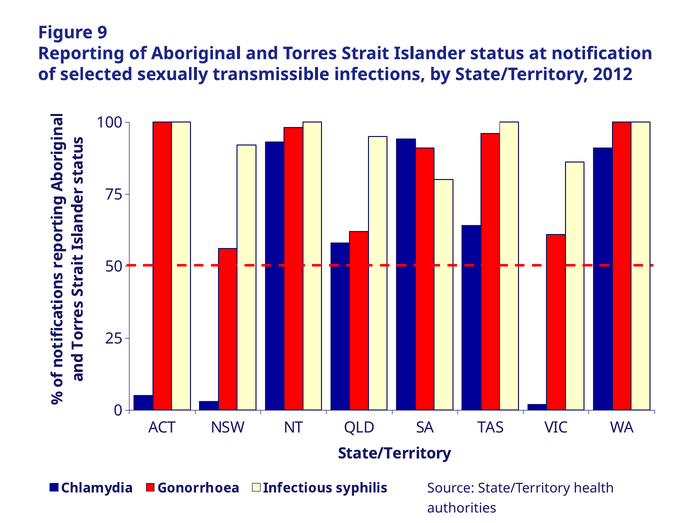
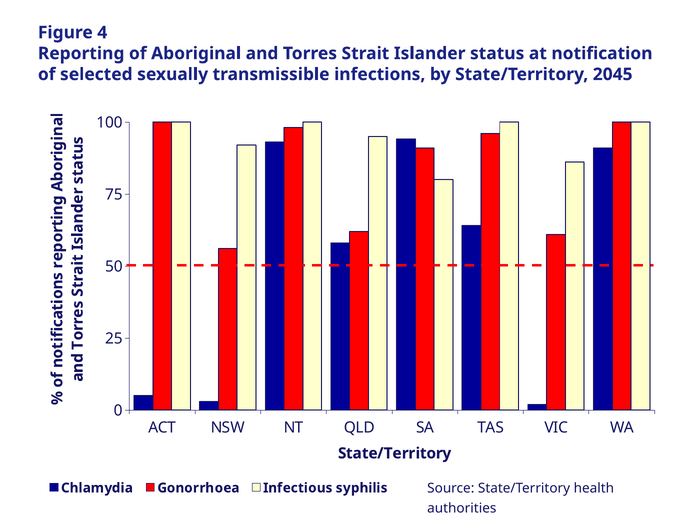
9: 9 -> 4 (102, 33)
2012: 2012 -> 2045 (613, 74)
